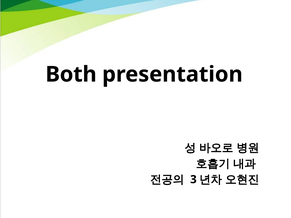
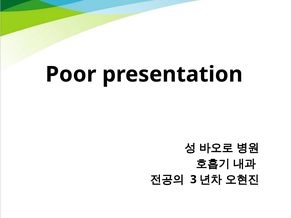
Both: Both -> Poor (71, 74)
